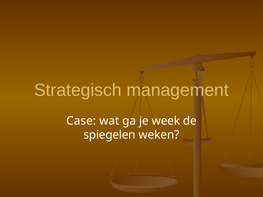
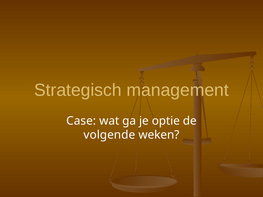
week: week -> optie (166, 121)
spiegelen: spiegelen -> volgende (109, 135)
